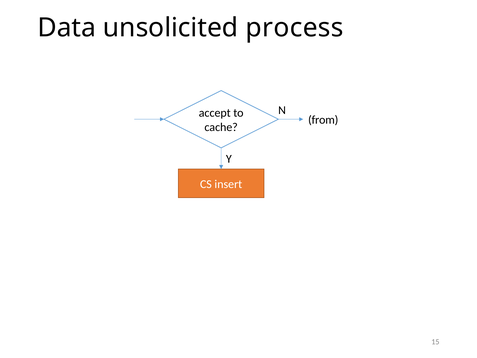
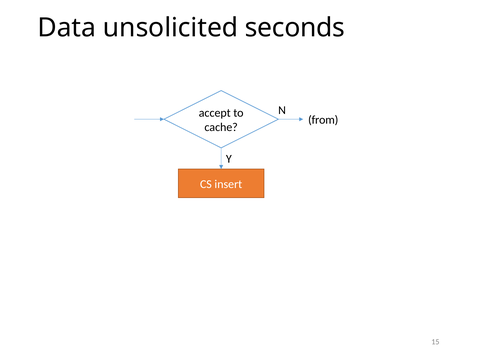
process: process -> seconds (295, 28)
